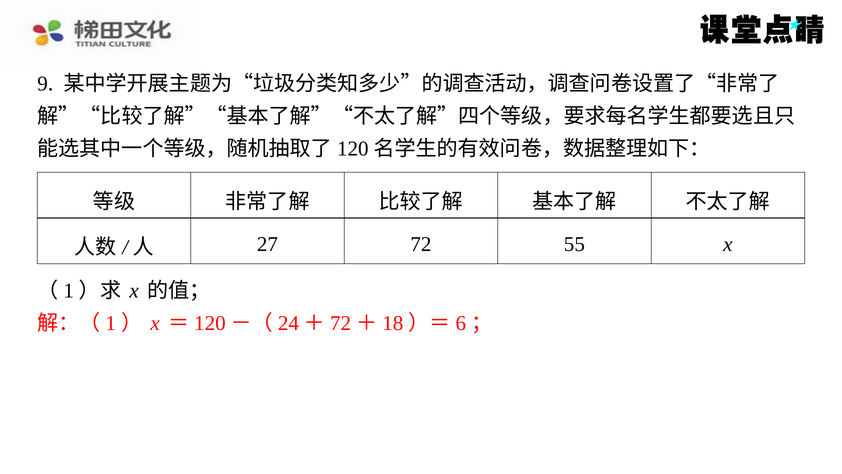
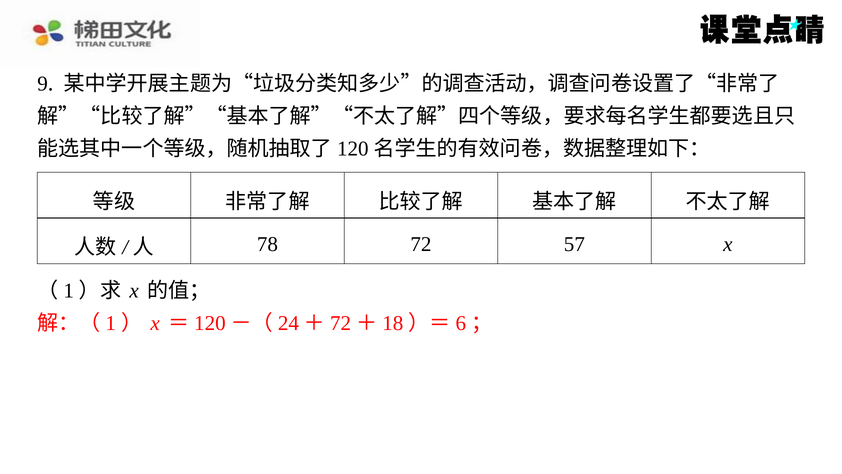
27: 27 -> 78 (267, 244)
55: 55 -> 57 (574, 244)
